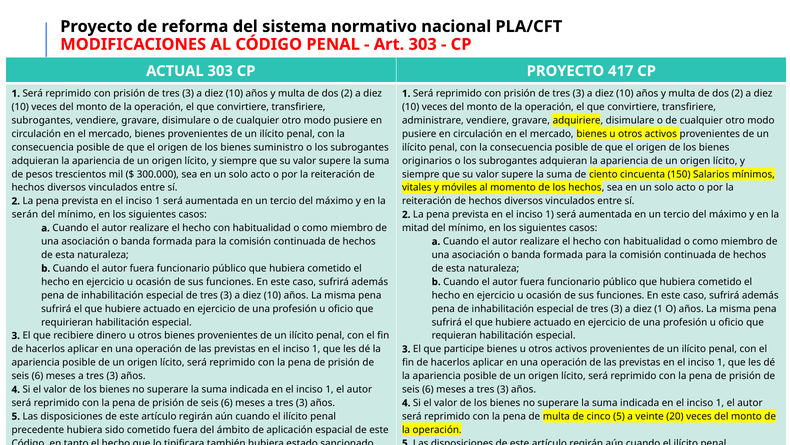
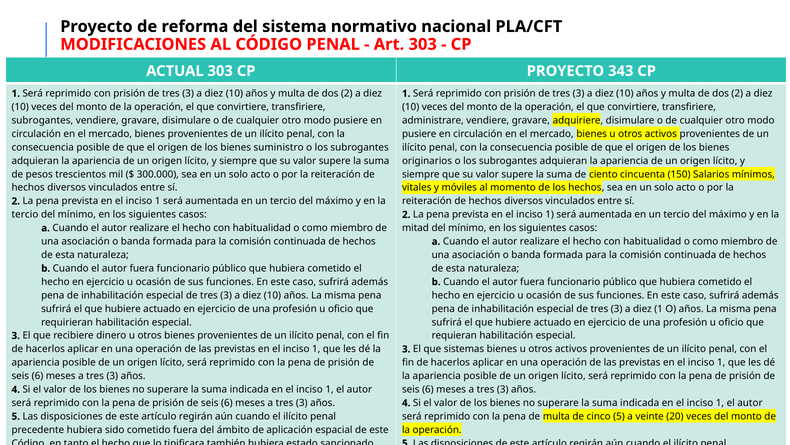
417: 417 -> 343 (621, 71)
serán: serán -> tercio (25, 214)
participe: participe -> sistemas (464, 349)
